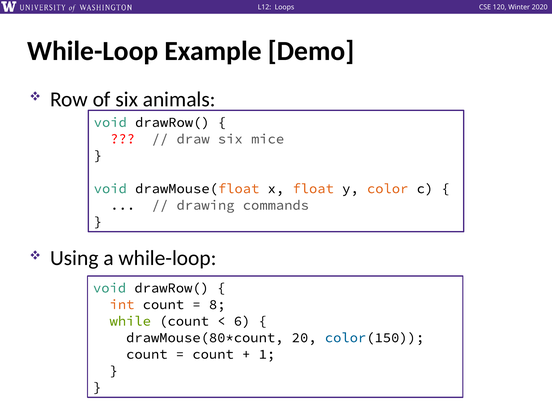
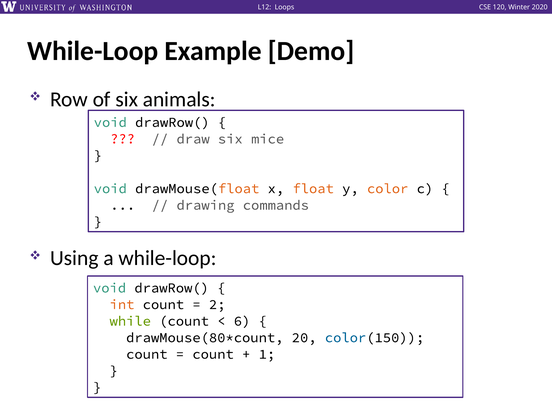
8: 8 -> 2 (217, 305)
